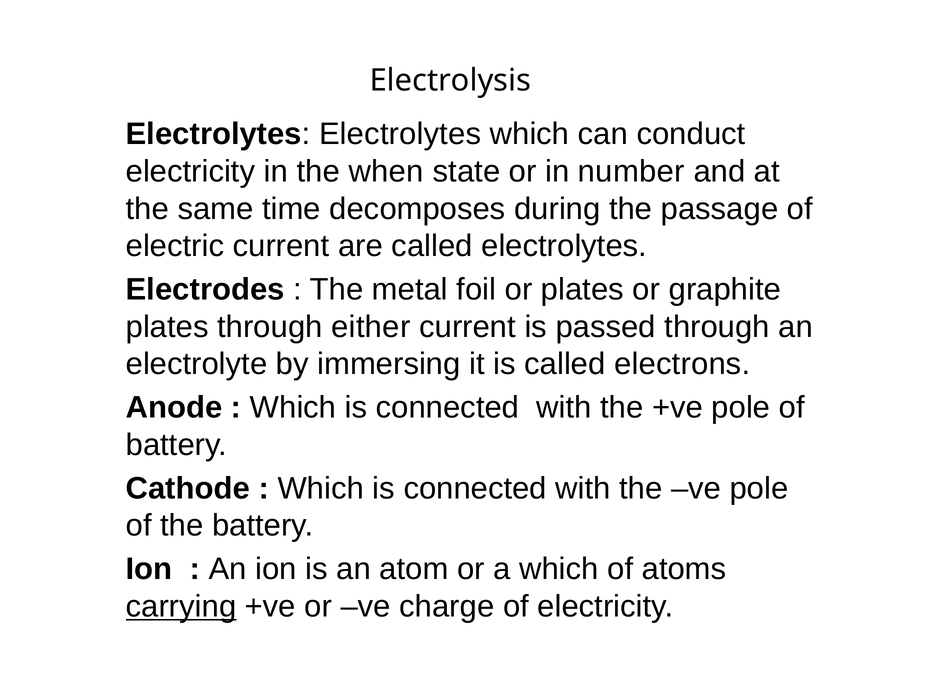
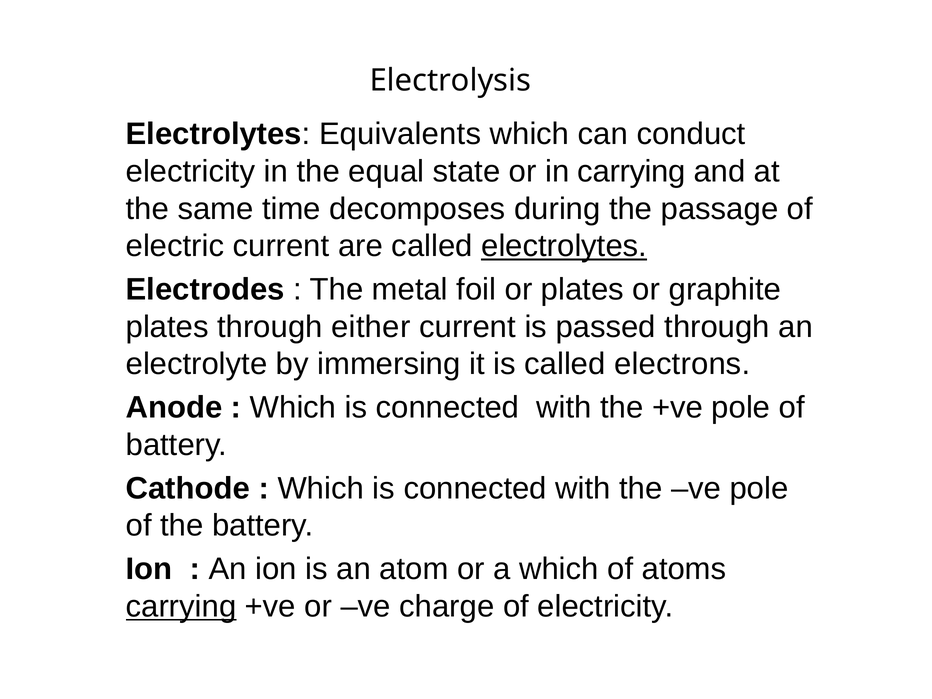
Electrolytes Electrolytes: Electrolytes -> Equivalents (400, 134)
when: when -> equal (386, 171)
in number: number -> carrying (632, 171)
electrolytes underline: none -> present (564, 246)
